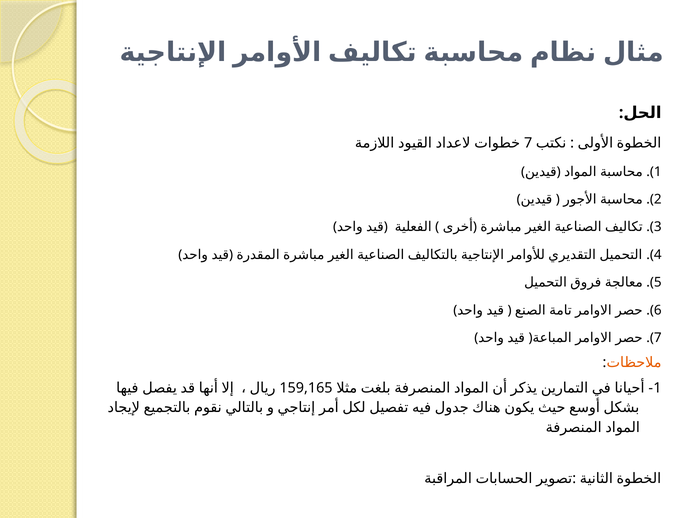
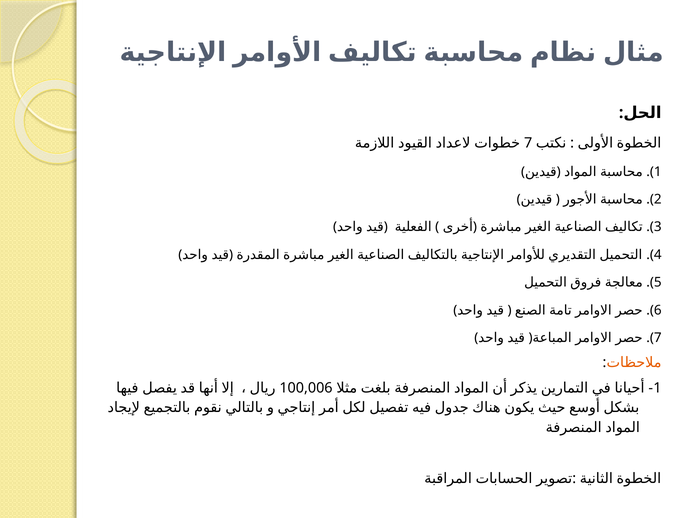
159,165: 159,165 -> 100,006 (306, 388)
